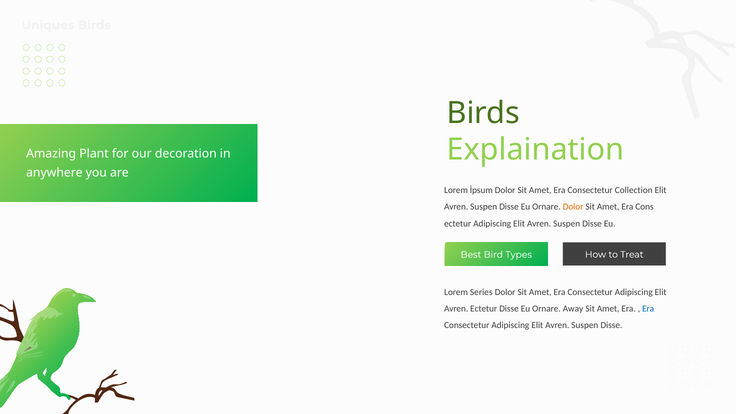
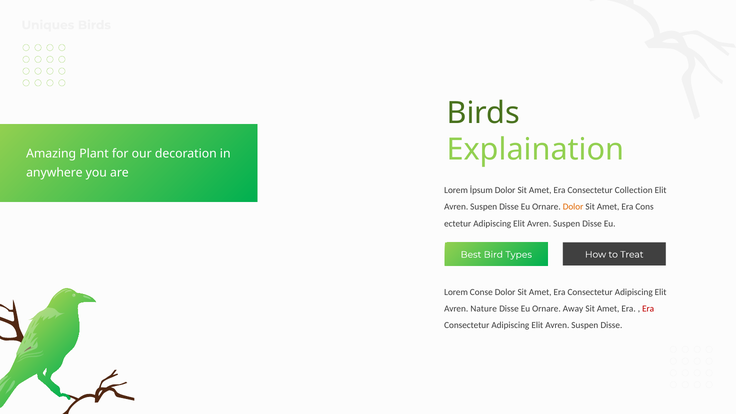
Series: Series -> Conse (481, 292)
Avren Ectetur: Ectetur -> Nature (484, 309)
Era colour: blue -> red (648, 309)
